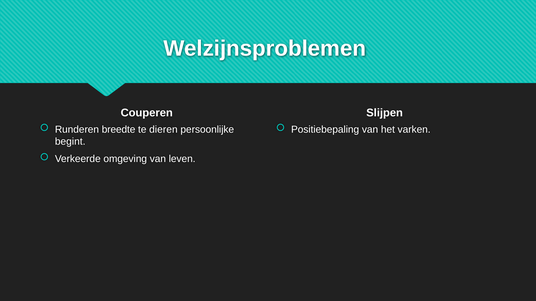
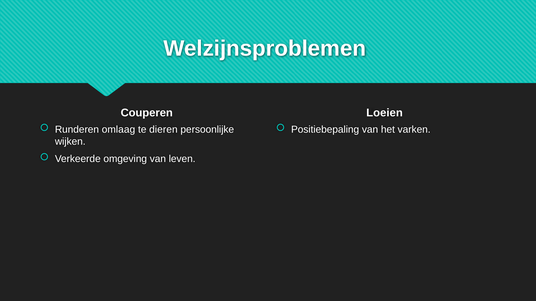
Slijpen: Slijpen -> Loeien (385, 113)
breedte: breedte -> omlaag (118, 130)
begint: begint -> wijken (70, 142)
